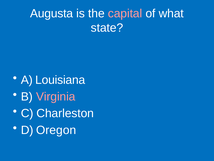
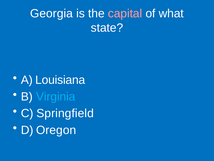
Augusta: Augusta -> Georgia (51, 14)
Virginia colour: pink -> light blue (56, 96)
Charleston: Charleston -> Springfield (65, 113)
